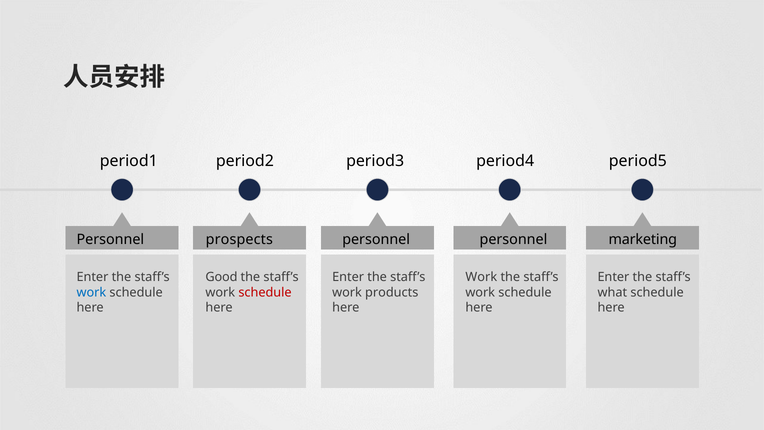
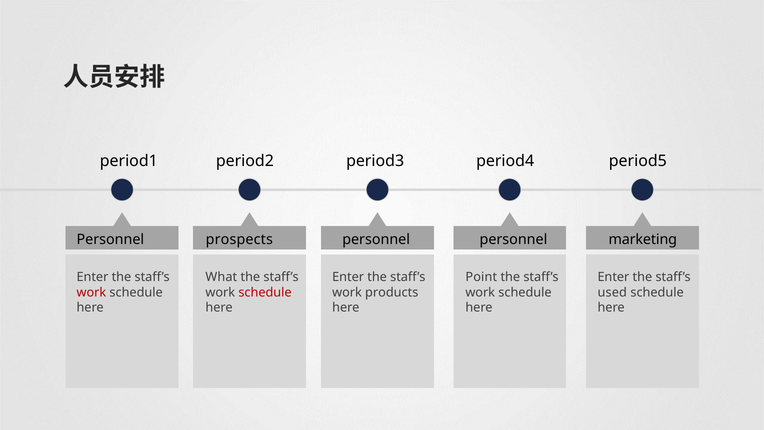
Good: Good -> What (221, 277)
Work: Work -> Point (481, 277)
work colour: blue -> red (91, 292)
what: what -> used (612, 292)
